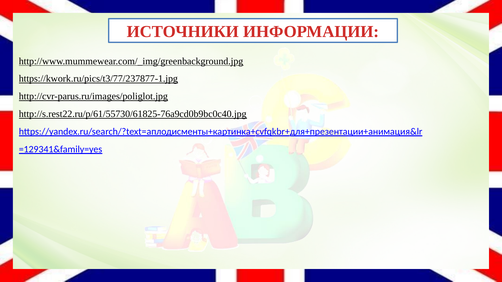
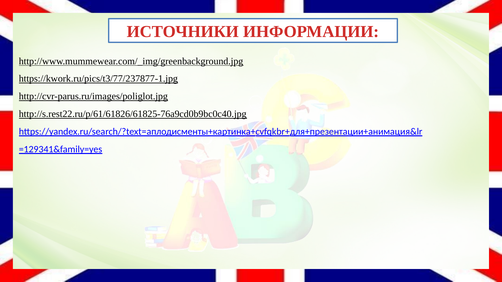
http://s.rest22.ru/p/61/55730/61825-76a9cd0b9bc0c40.jpg: http://s.rest22.ru/p/61/55730/61825-76a9cd0b9bc0c40.jpg -> http://s.rest22.ru/p/61/61826/61825-76a9cd0b9bc0c40.jpg (133, 114)
